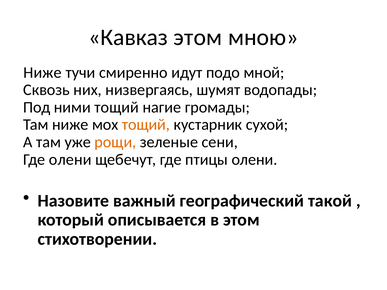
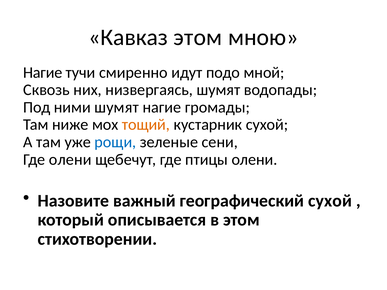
Ниже: Ниже -> Нагие (43, 73)
ними тощий: тощий -> шумят (117, 107)
рощи colour: orange -> blue (115, 142)
географический такой: такой -> сухой (330, 201)
